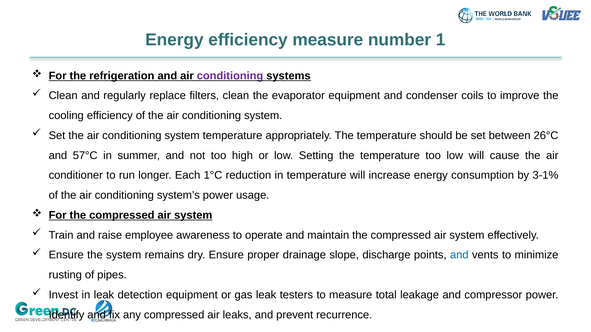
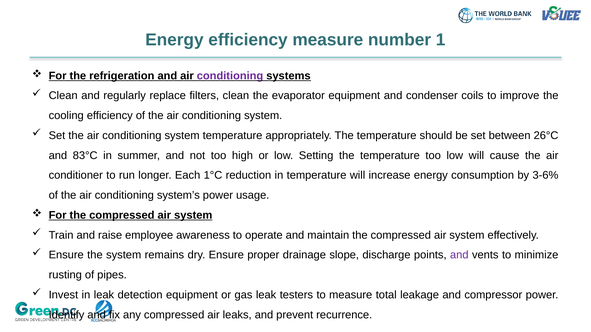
57°C: 57°C -> 83°C (85, 156)
3-1%: 3-1% -> 3-6% (545, 176)
and colour: blue -> purple (459, 255)
